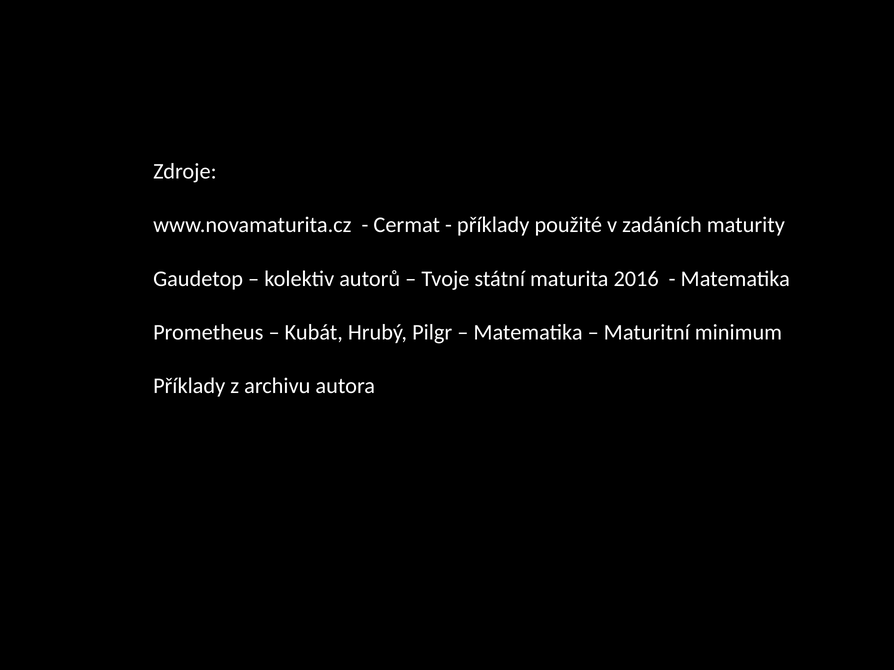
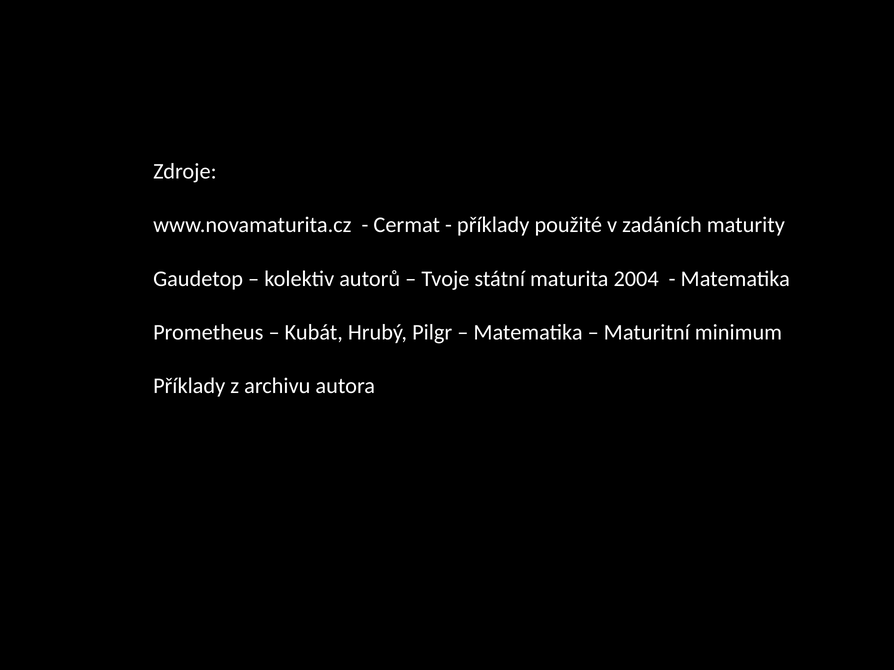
2016: 2016 -> 2004 (636, 279)
